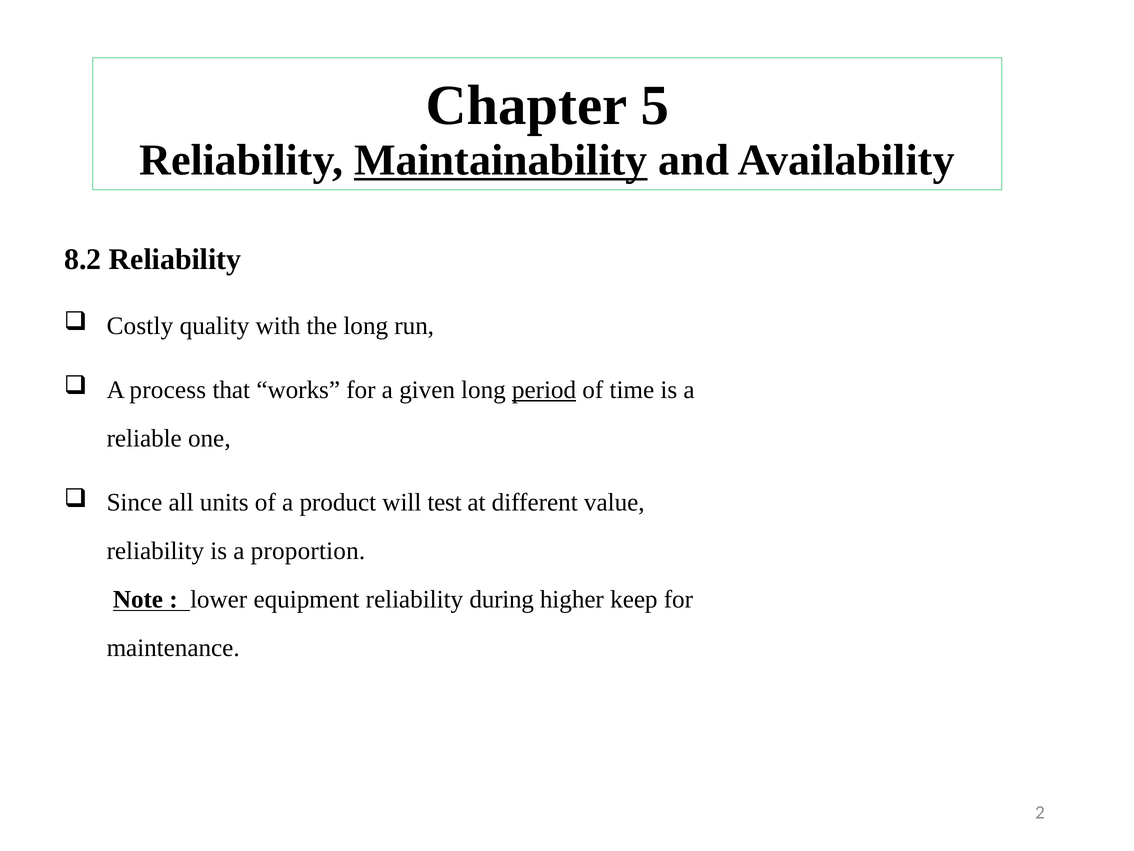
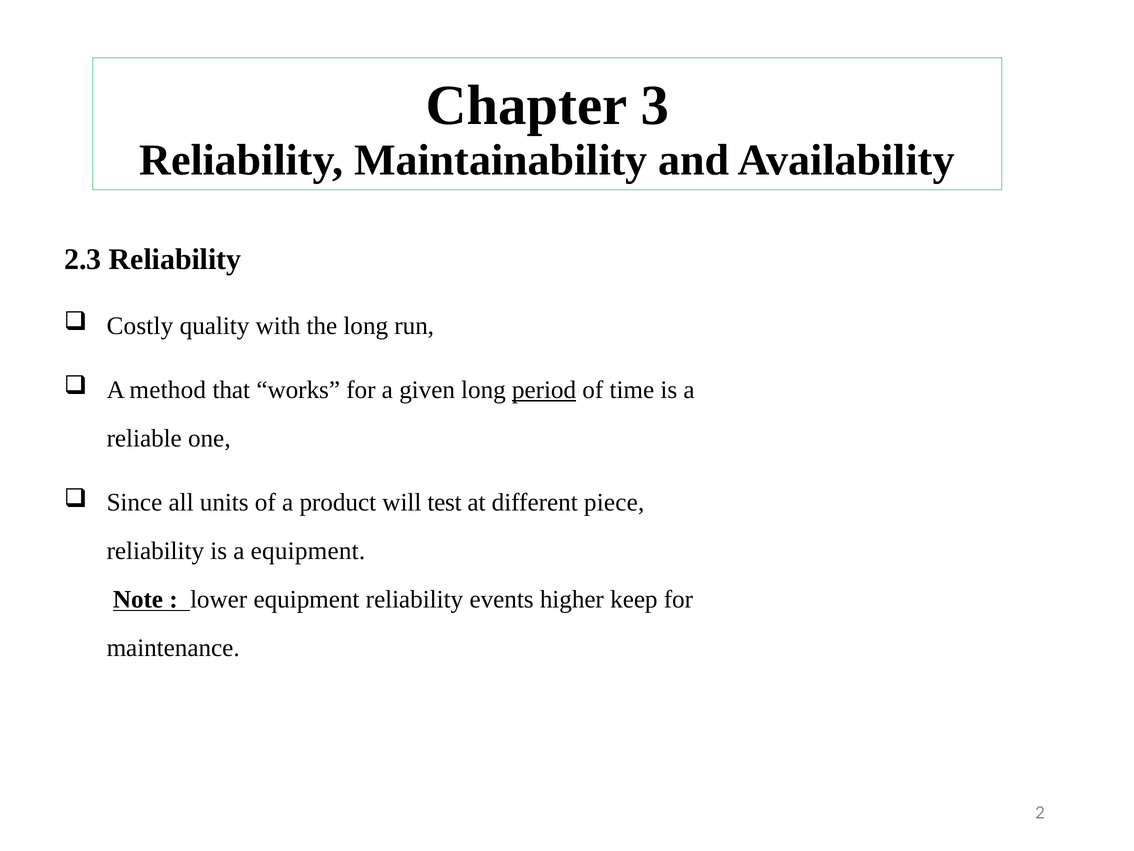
5: 5 -> 3 (655, 105)
Maintainability underline: present -> none (501, 160)
8.2: 8.2 -> 2.3 (83, 259)
process: process -> method (168, 390)
value: value -> piece (614, 502)
a proportion: proportion -> equipment (308, 551)
during: during -> events (502, 599)
